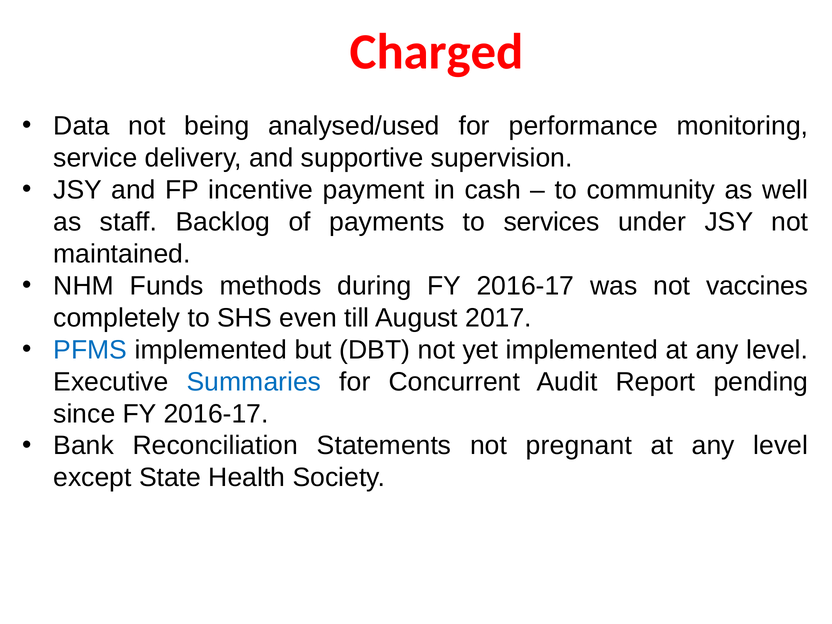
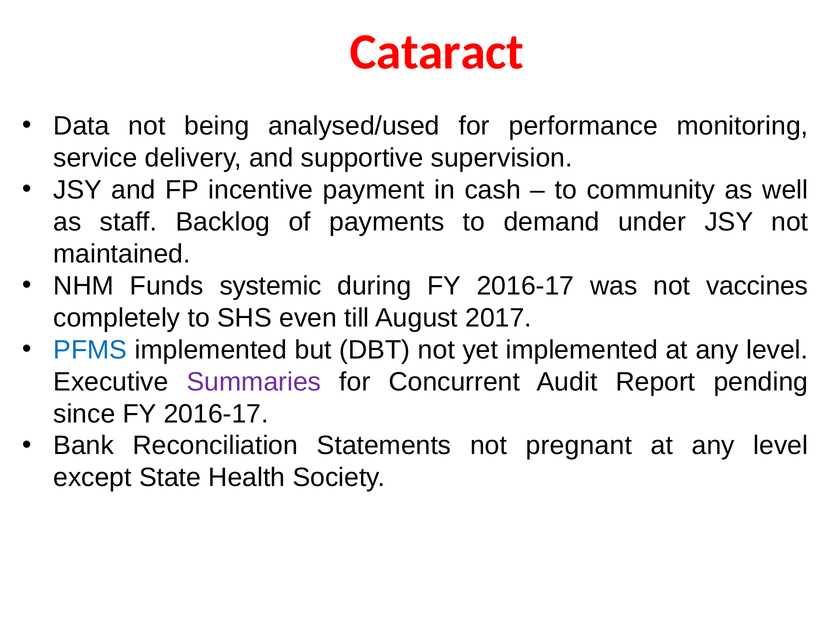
Charged: Charged -> Cataract (437, 52)
services: services -> demand (552, 222)
methods: methods -> systemic (271, 286)
Summaries colour: blue -> purple (254, 382)
